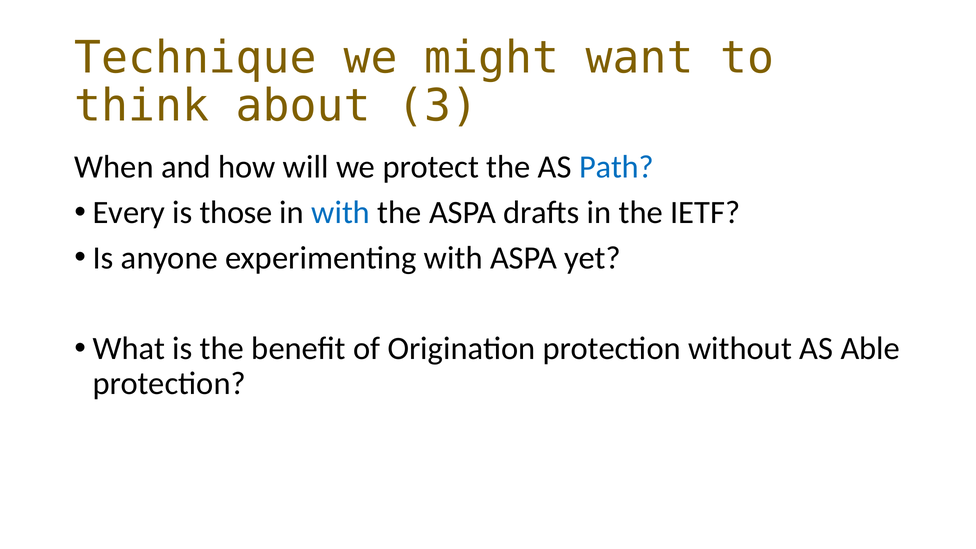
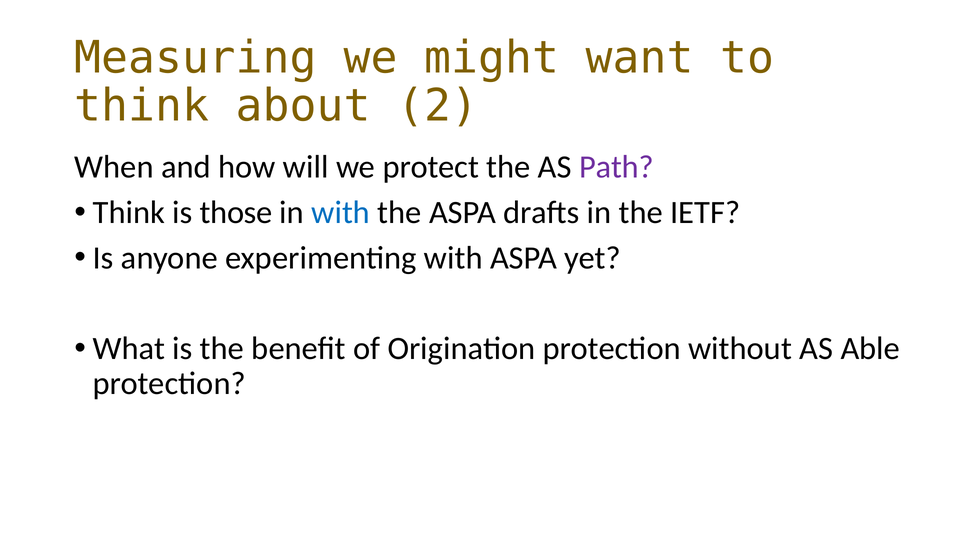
Technique: Technique -> Measuring (196, 58)
3: 3 -> 2 (438, 106)
Path colour: blue -> purple (616, 167)
Every: Every -> Think (129, 213)
